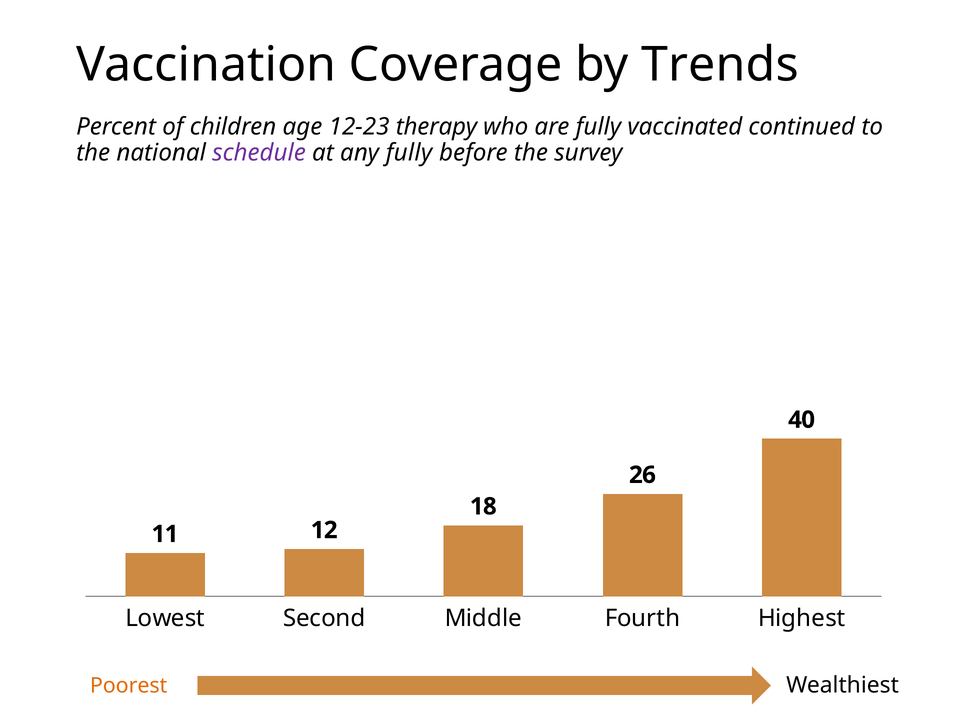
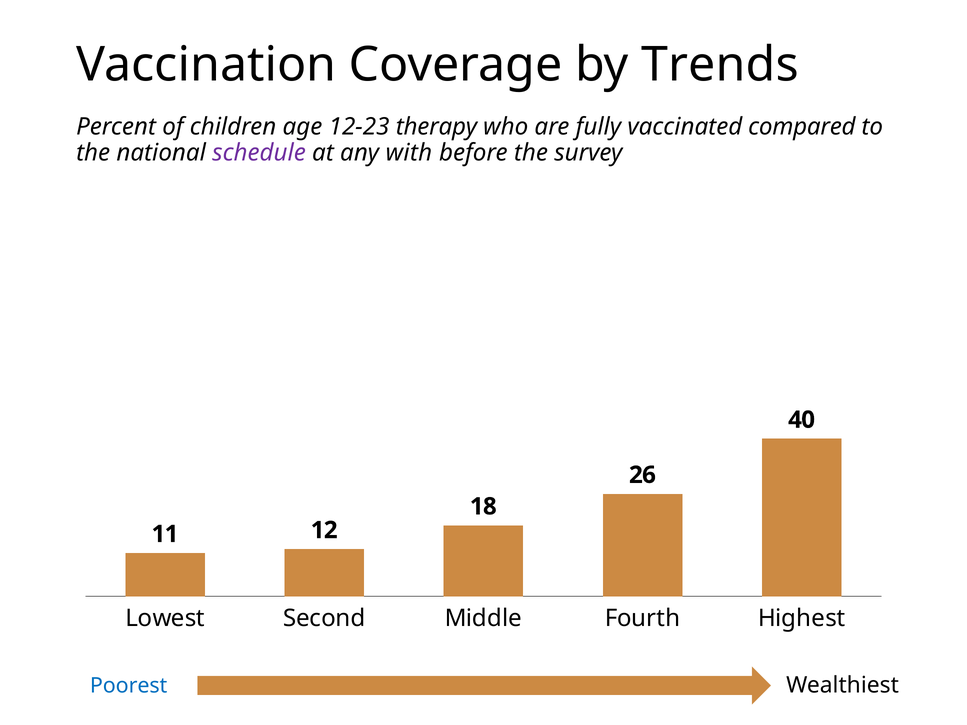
continued: continued -> compared (802, 127)
any fully: fully -> with (409, 153)
Poorest colour: orange -> blue (129, 686)
